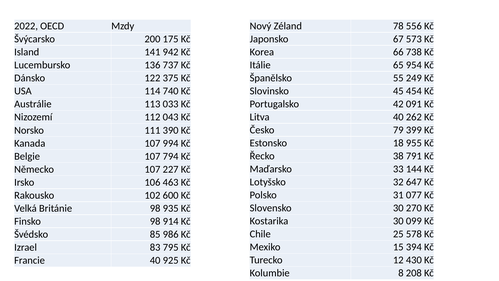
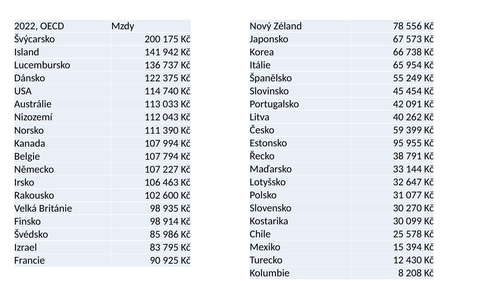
79: 79 -> 59 (398, 130)
18: 18 -> 95 (398, 143)
Francie 40: 40 -> 90 (155, 260)
